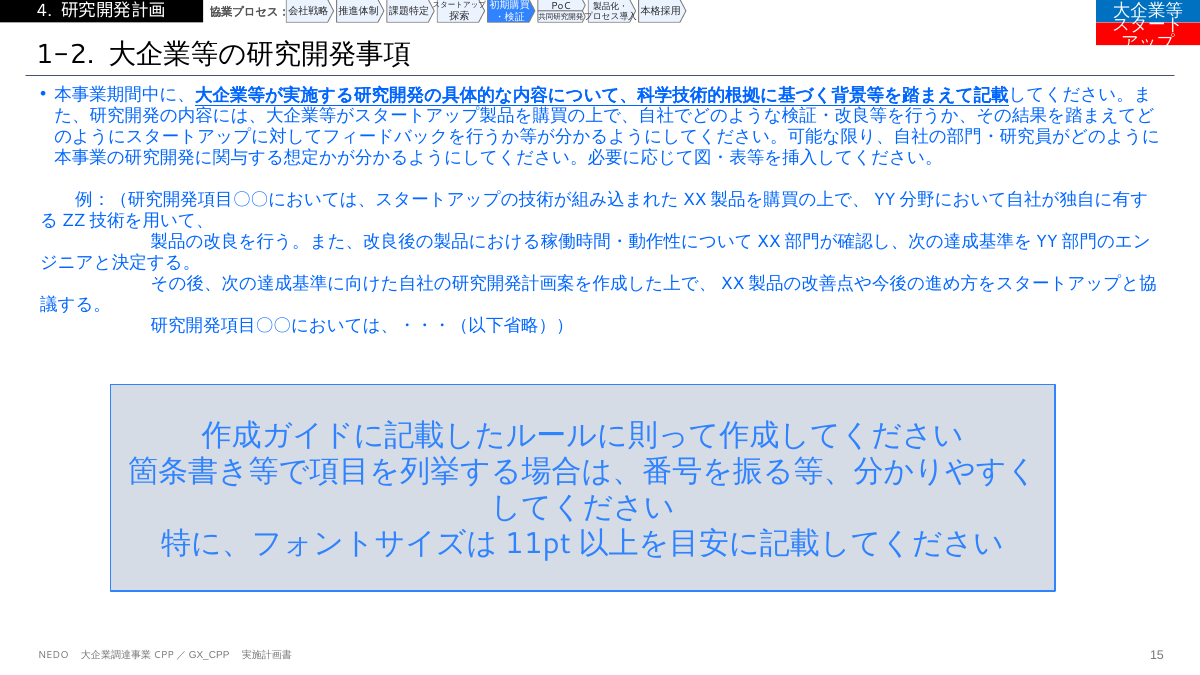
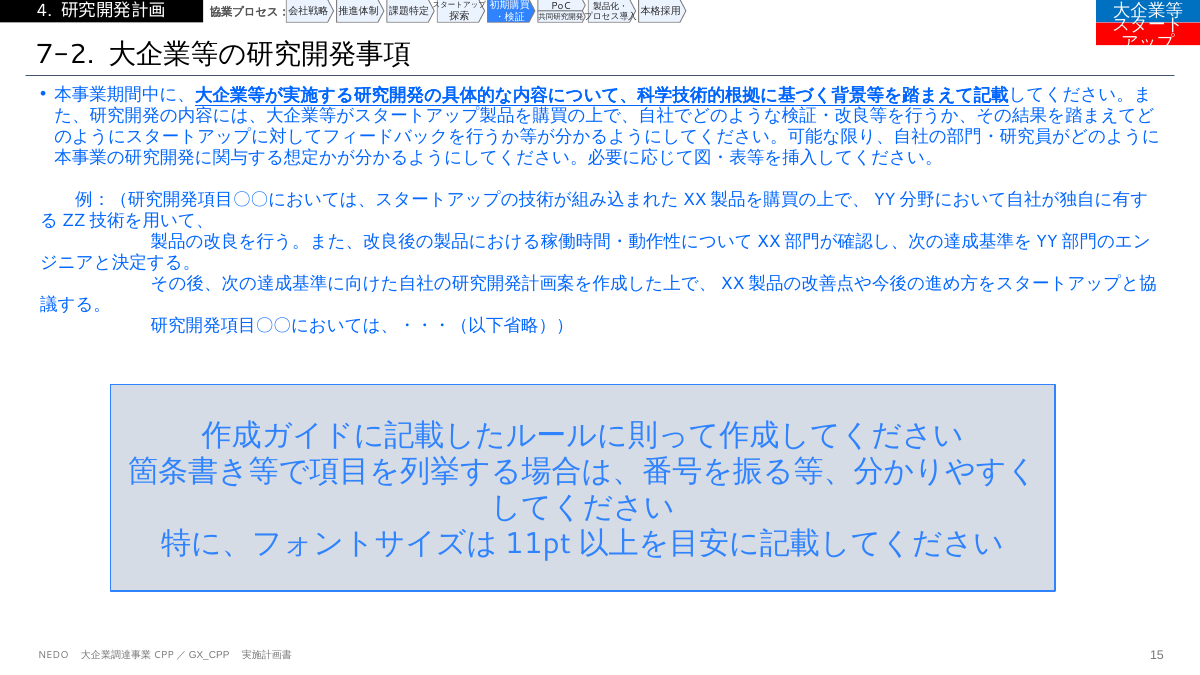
1-2: 1-2 -> 7-2 (65, 54)
